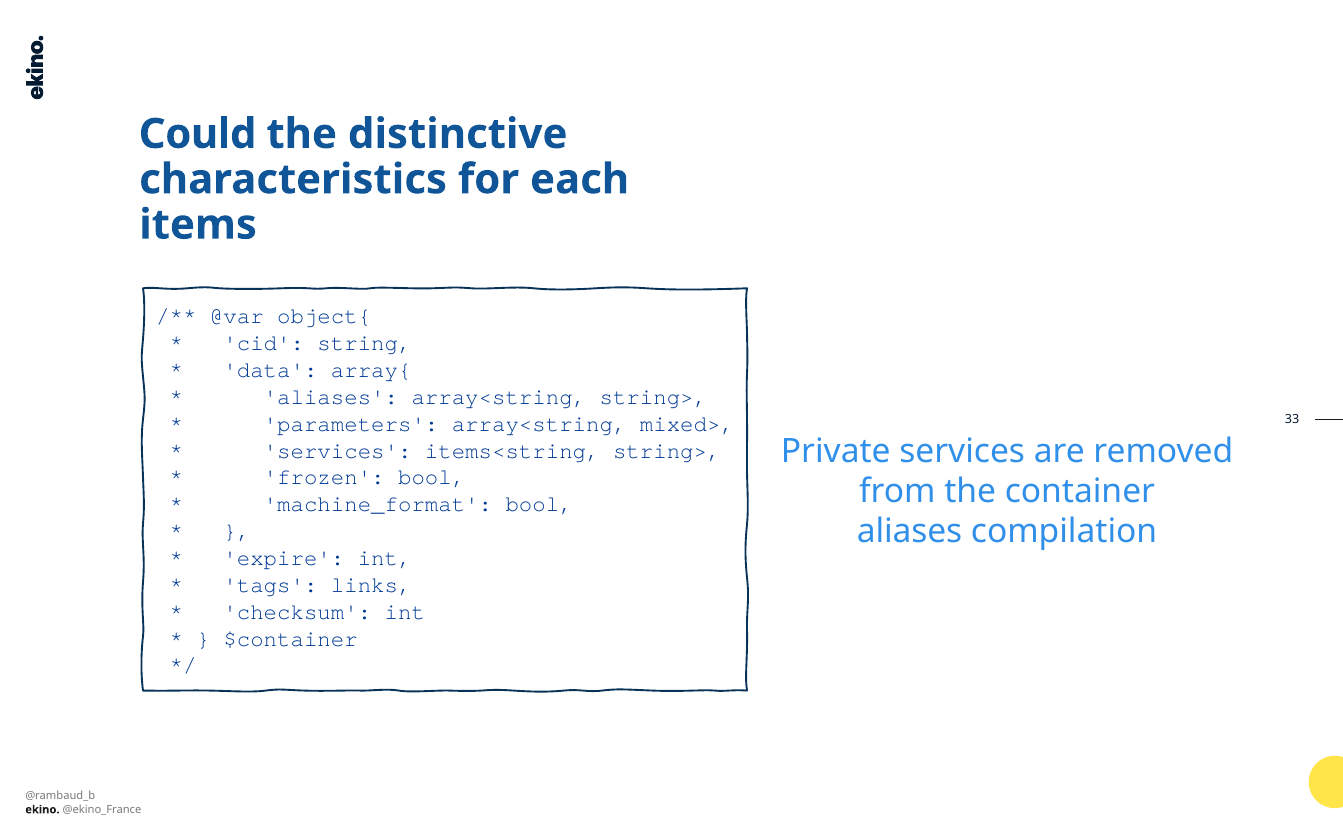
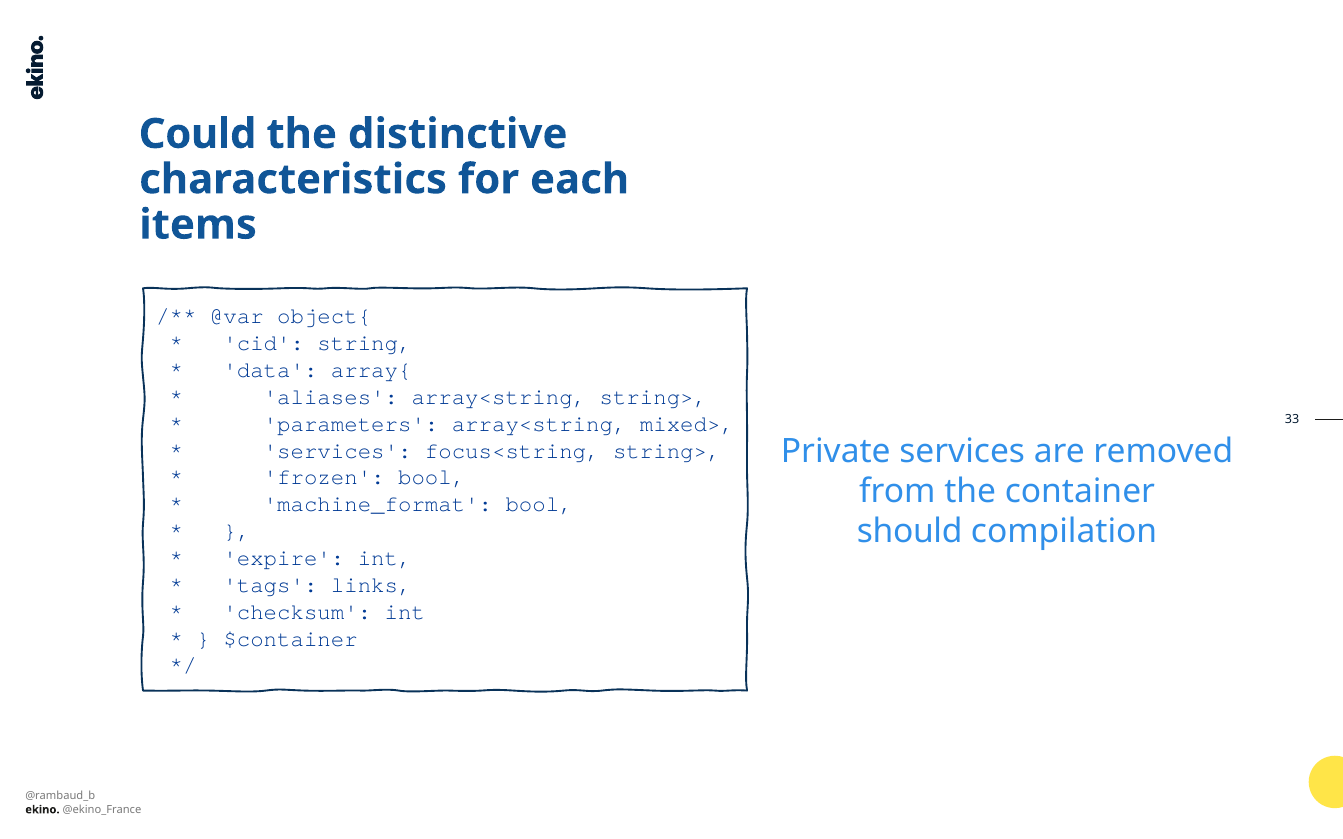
items<string: items<string -> focus<string (512, 451)
aliases: aliases -> should (910, 532)
